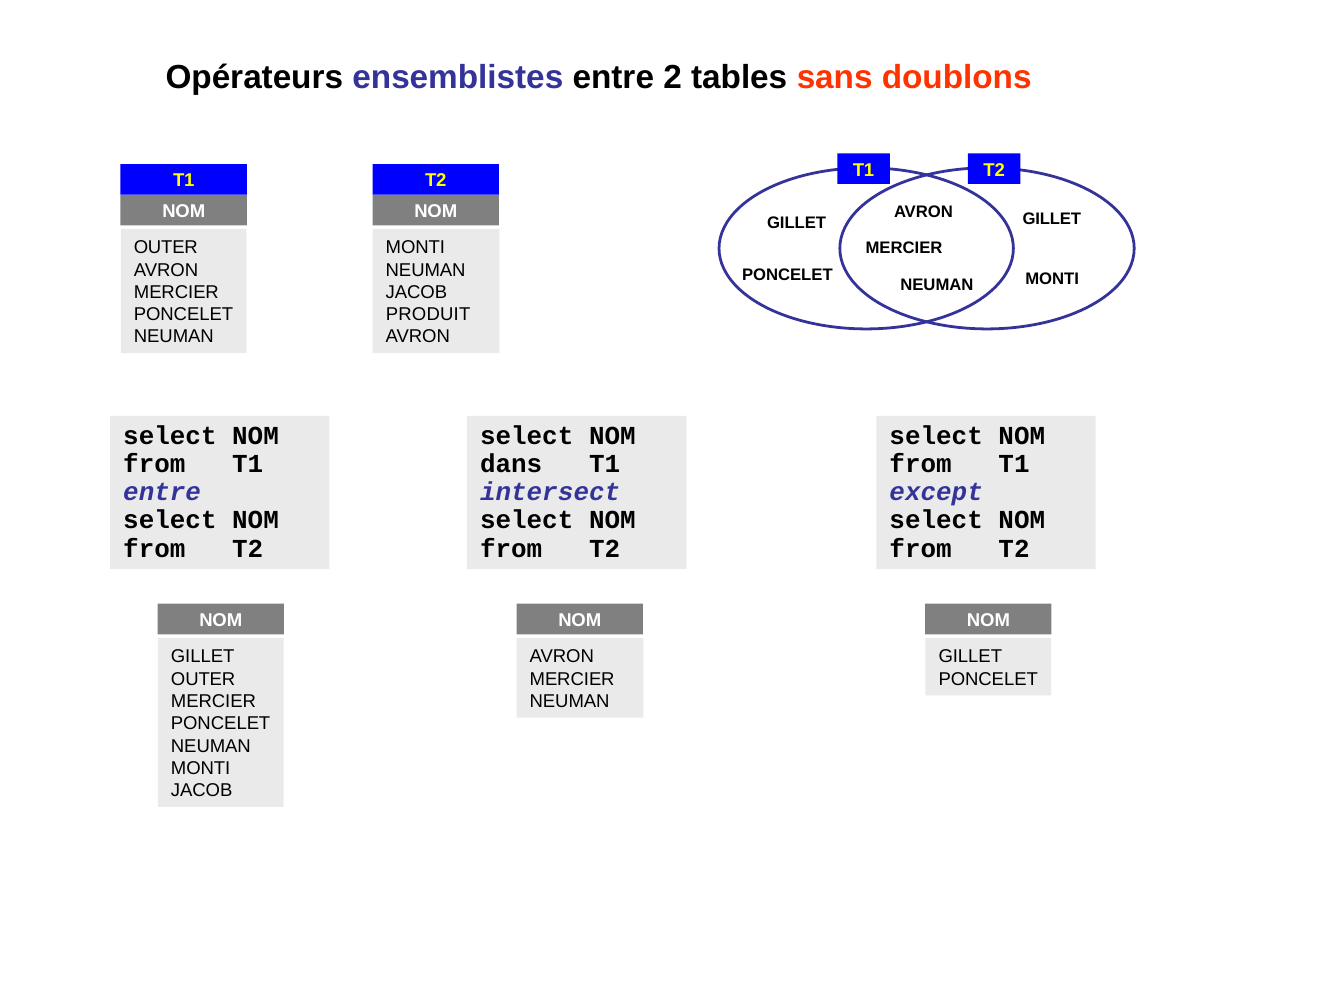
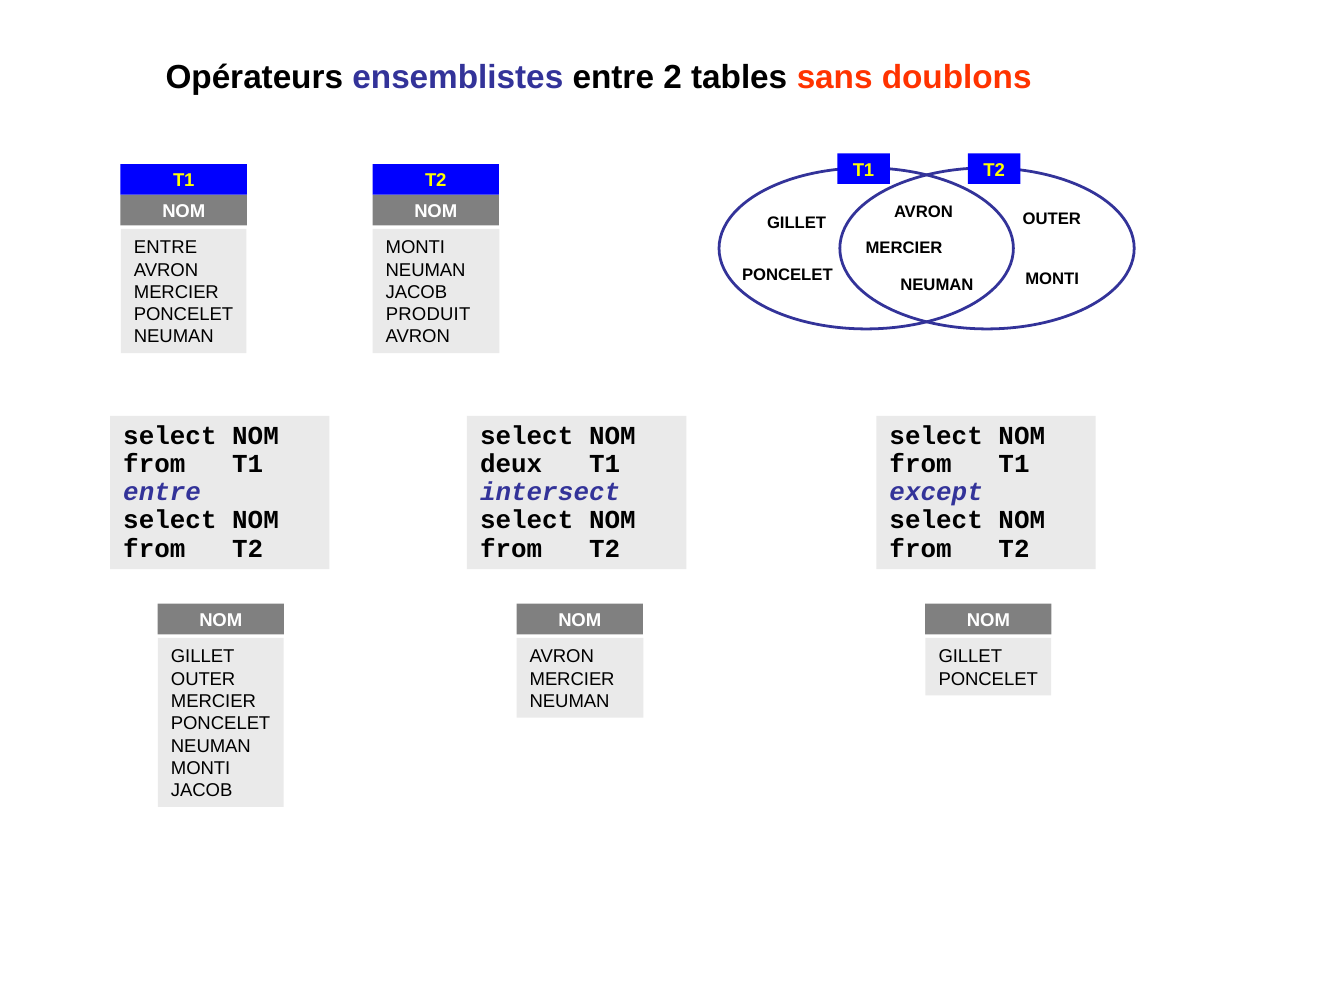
GILLET: GILLET -> OUTER (1052, 219)
OUTER: OUTER -> ENTRE (166, 248)
dans: dans -> deux (511, 464)
